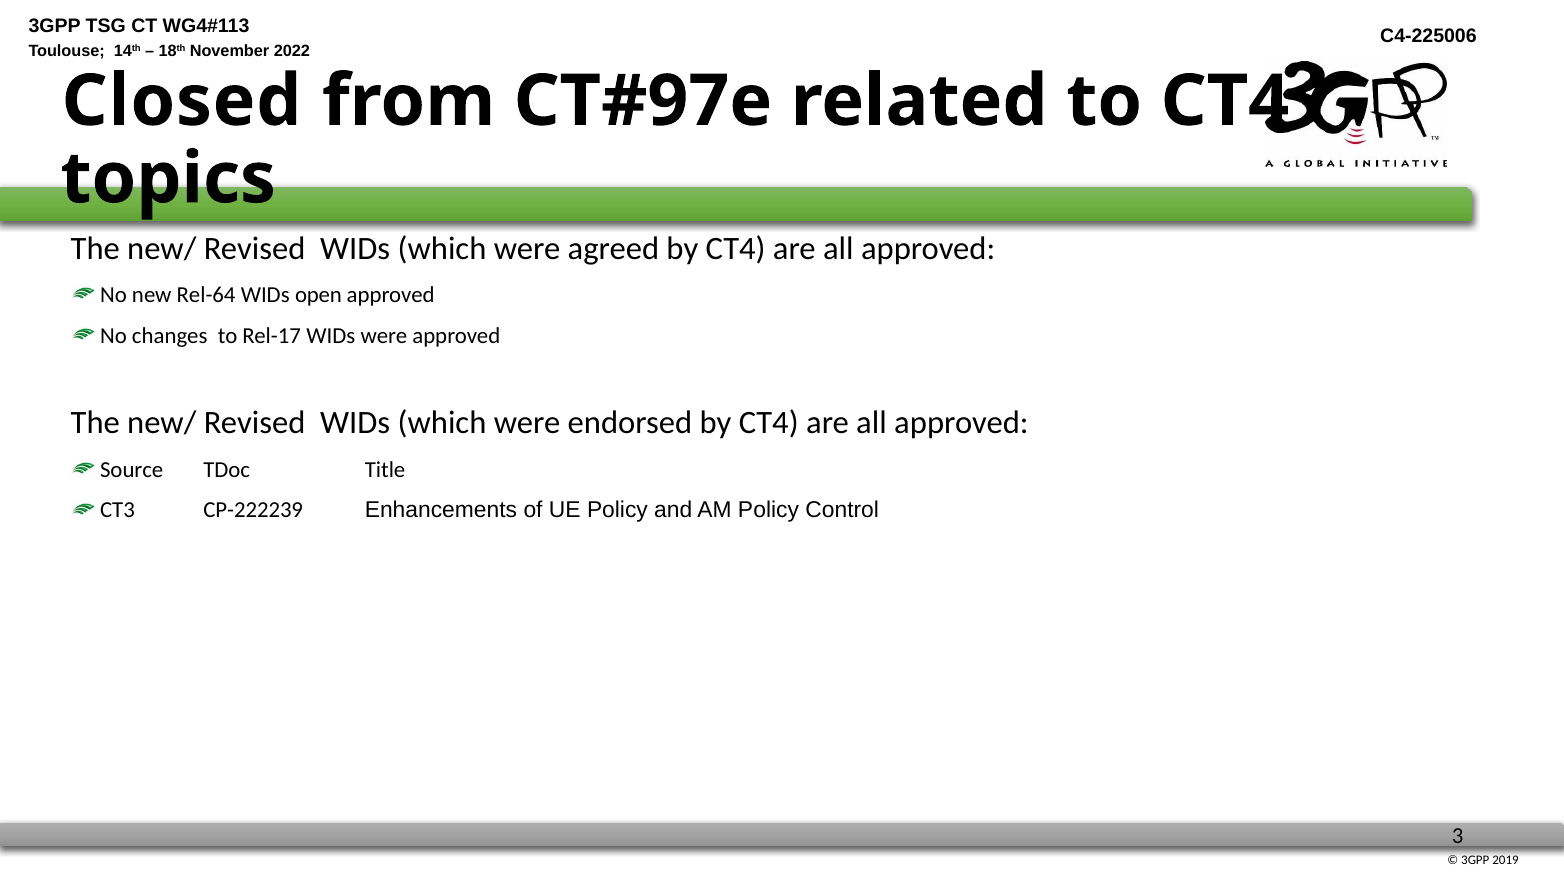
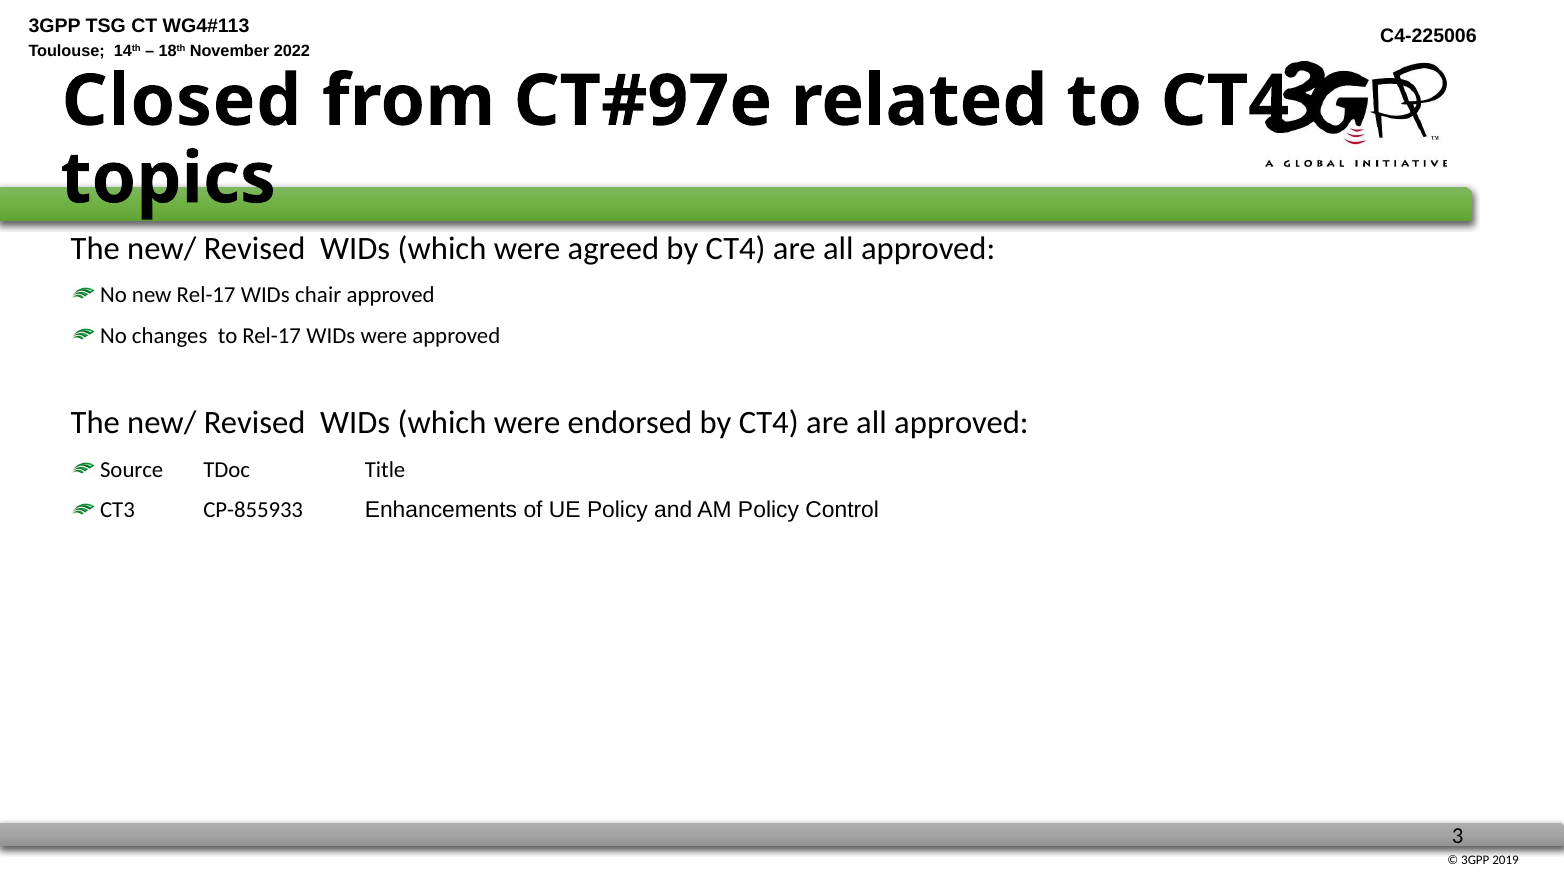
new Rel-64: Rel-64 -> Rel-17 (206, 295)
open: open -> chair (318, 295)
CP-222239: CP-222239 -> CP-855933 (253, 510)
